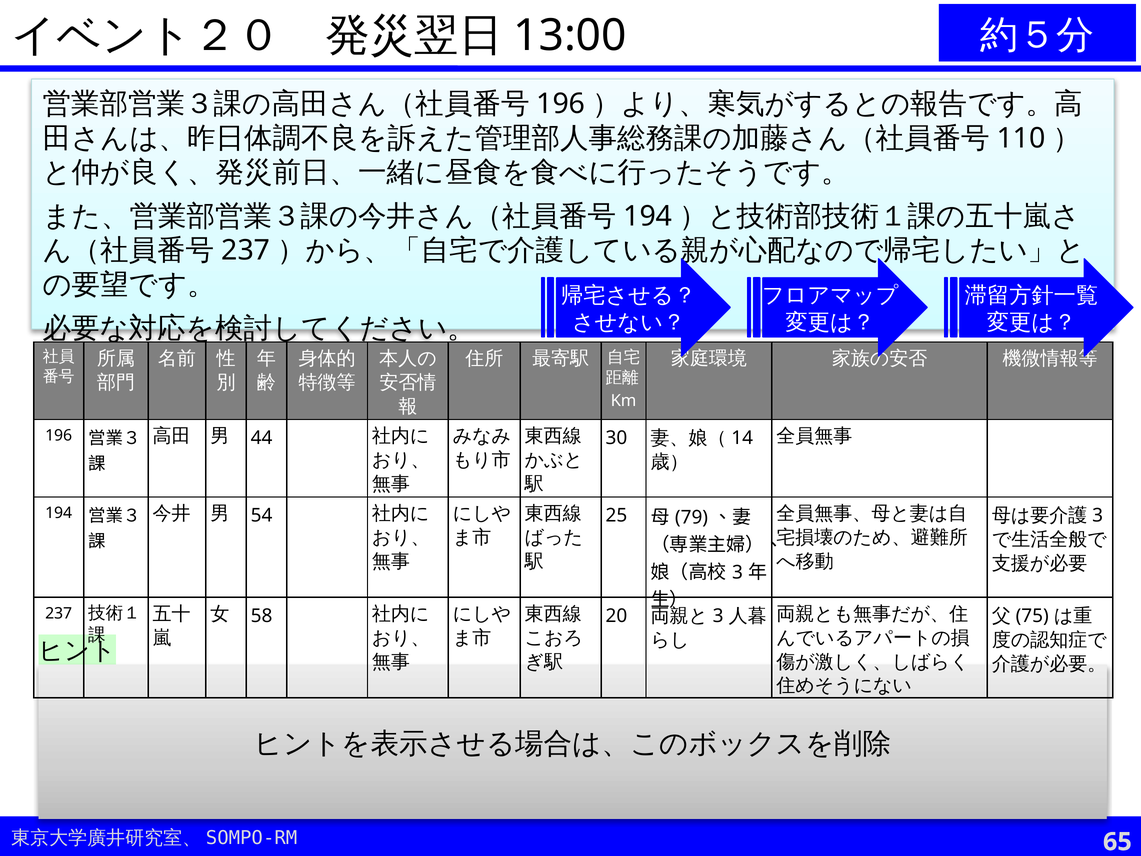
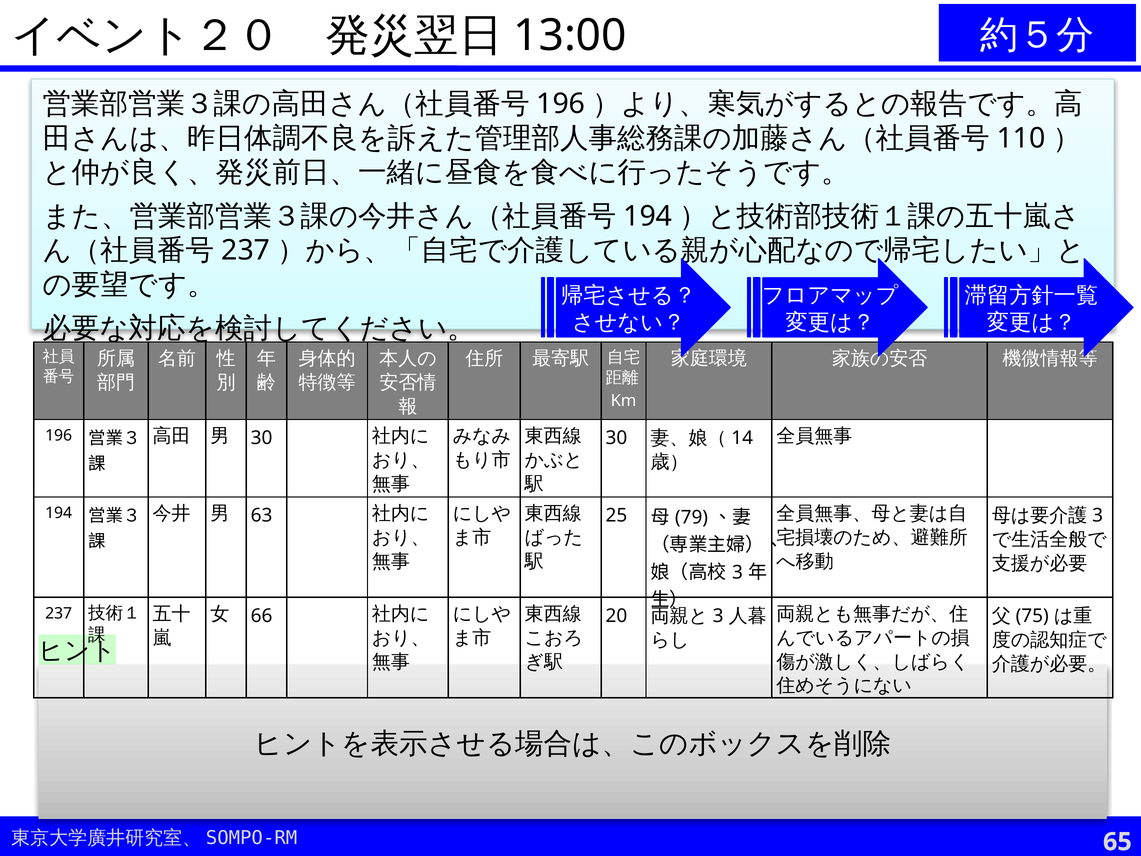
44: 44 -> 30 (262, 438)
54: 54 -> 63 (262, 515)
58: 58 -> 66 (262, 616)
